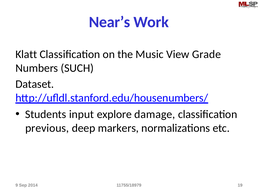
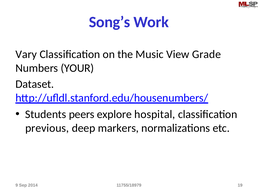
Near’s: Near’s -> Song’s (110, 22)
Klatt: Klatt -> Vary (26, 54)
SUCH: SUCH -> YOUR (77, 68)
input: input -> peers (82, 114)
damage: damage -> hospital (155, 114)
